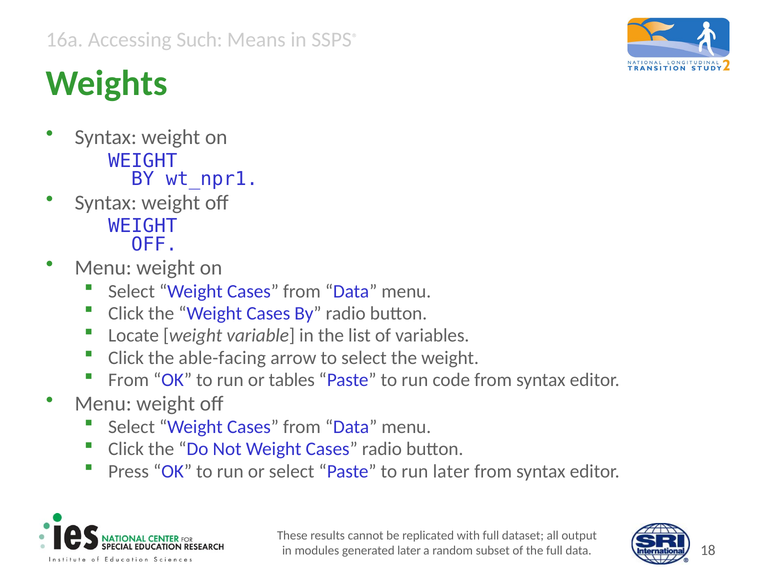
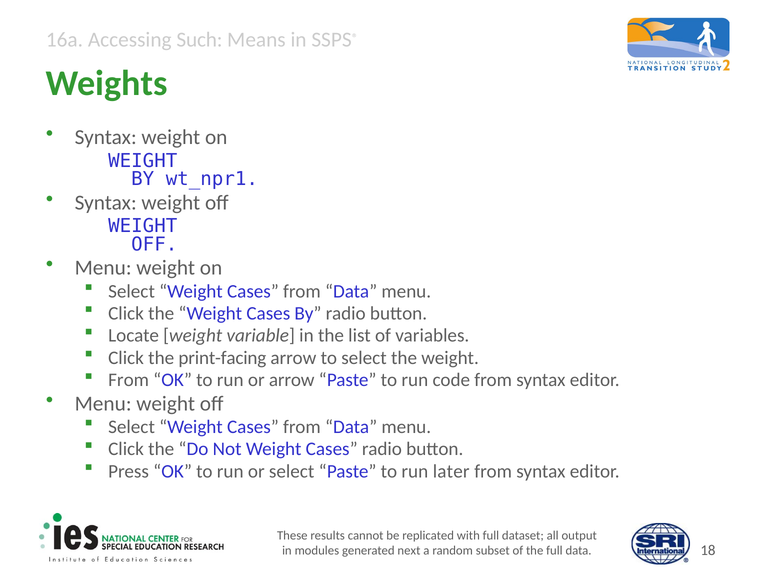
able-facing: able-facing -> print-facing (222, 358)
or tables: tables -> arrow (292, 380)
generated later: later -> next (409, 551)
